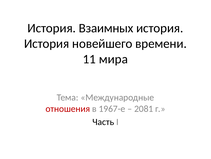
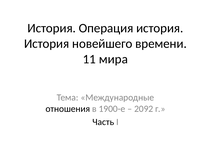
Взаимных: Взаимных -> Операция (106, 28)
отношения colour: red -> black (68, 108)
1967-е: 1967-е -> 1900-е (112, 108)
2081: 2081 -> 2092 (144, 108)
